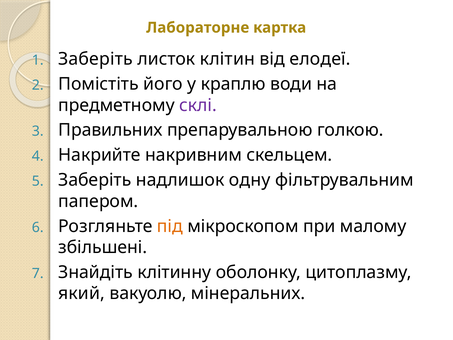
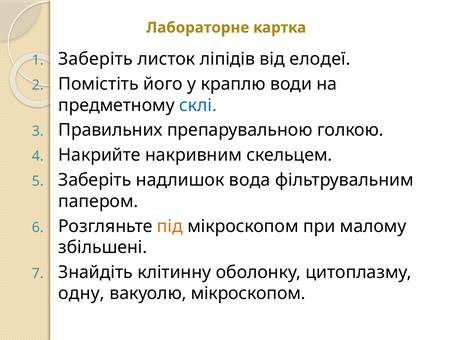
клітин: клітин -> ліпідів (228, 59)
склі colour: purple -> blue (198, 105)
одну: одну -> вода (250, 180)
який: який -> одну (81, 293)
вакуолю мінеральних: мінеральних -> мікроскопом (248, 293)
